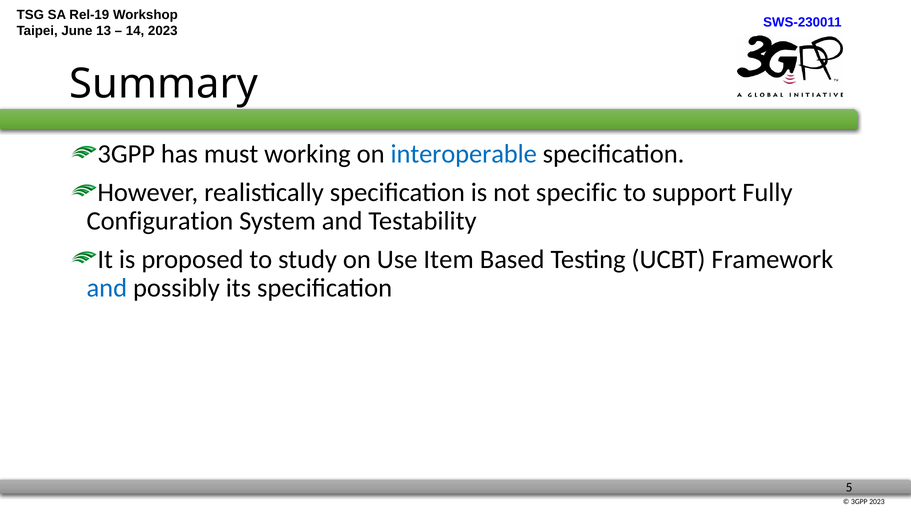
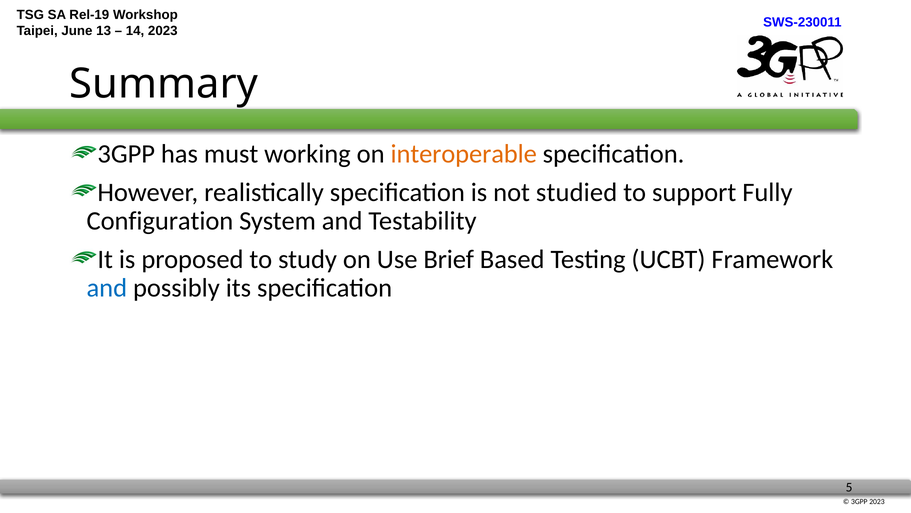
interoperable colour: blue -> orange (464, 154)
specific: specific -> studied (577, 192)
Item: Item -> Brief (449, 259)
